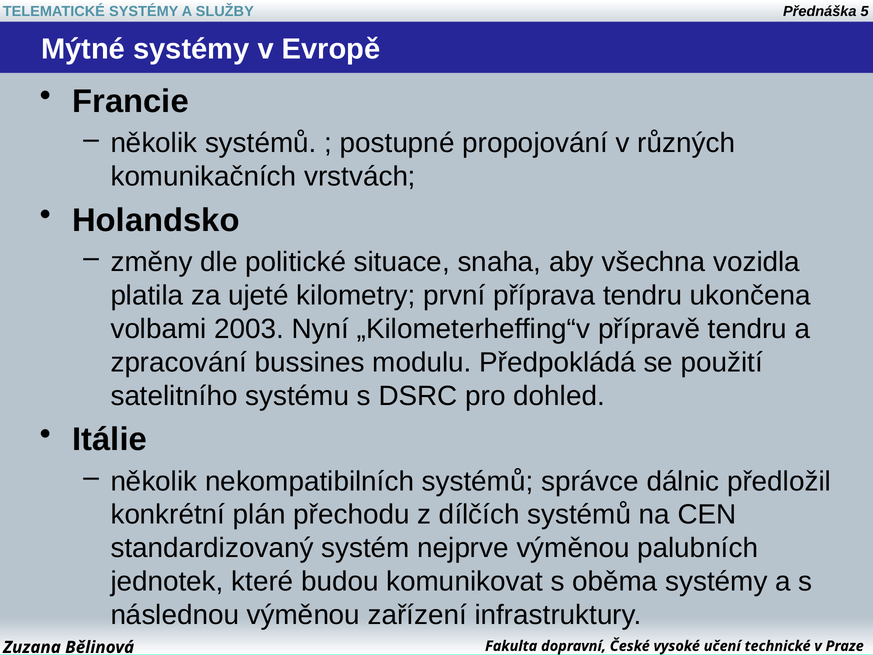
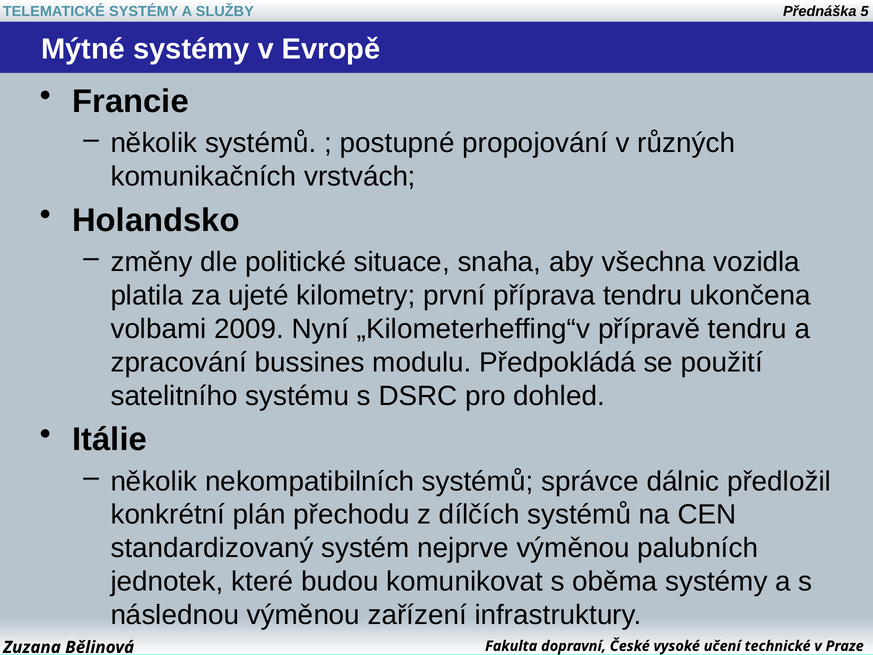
2003: 2003 -> 2009 (249, 329)
